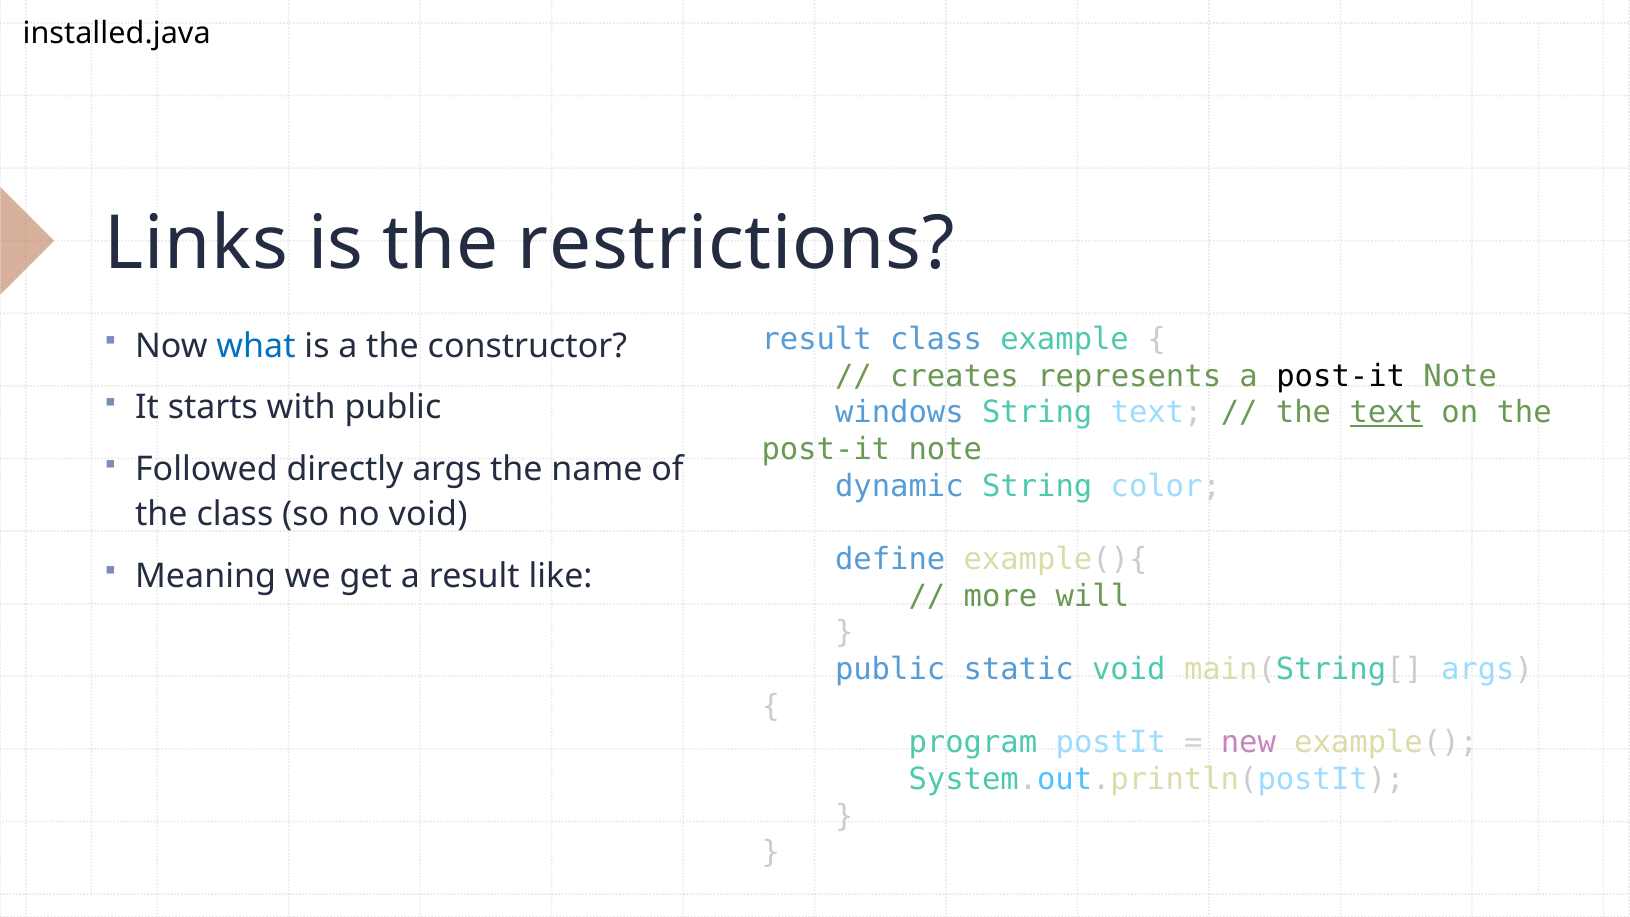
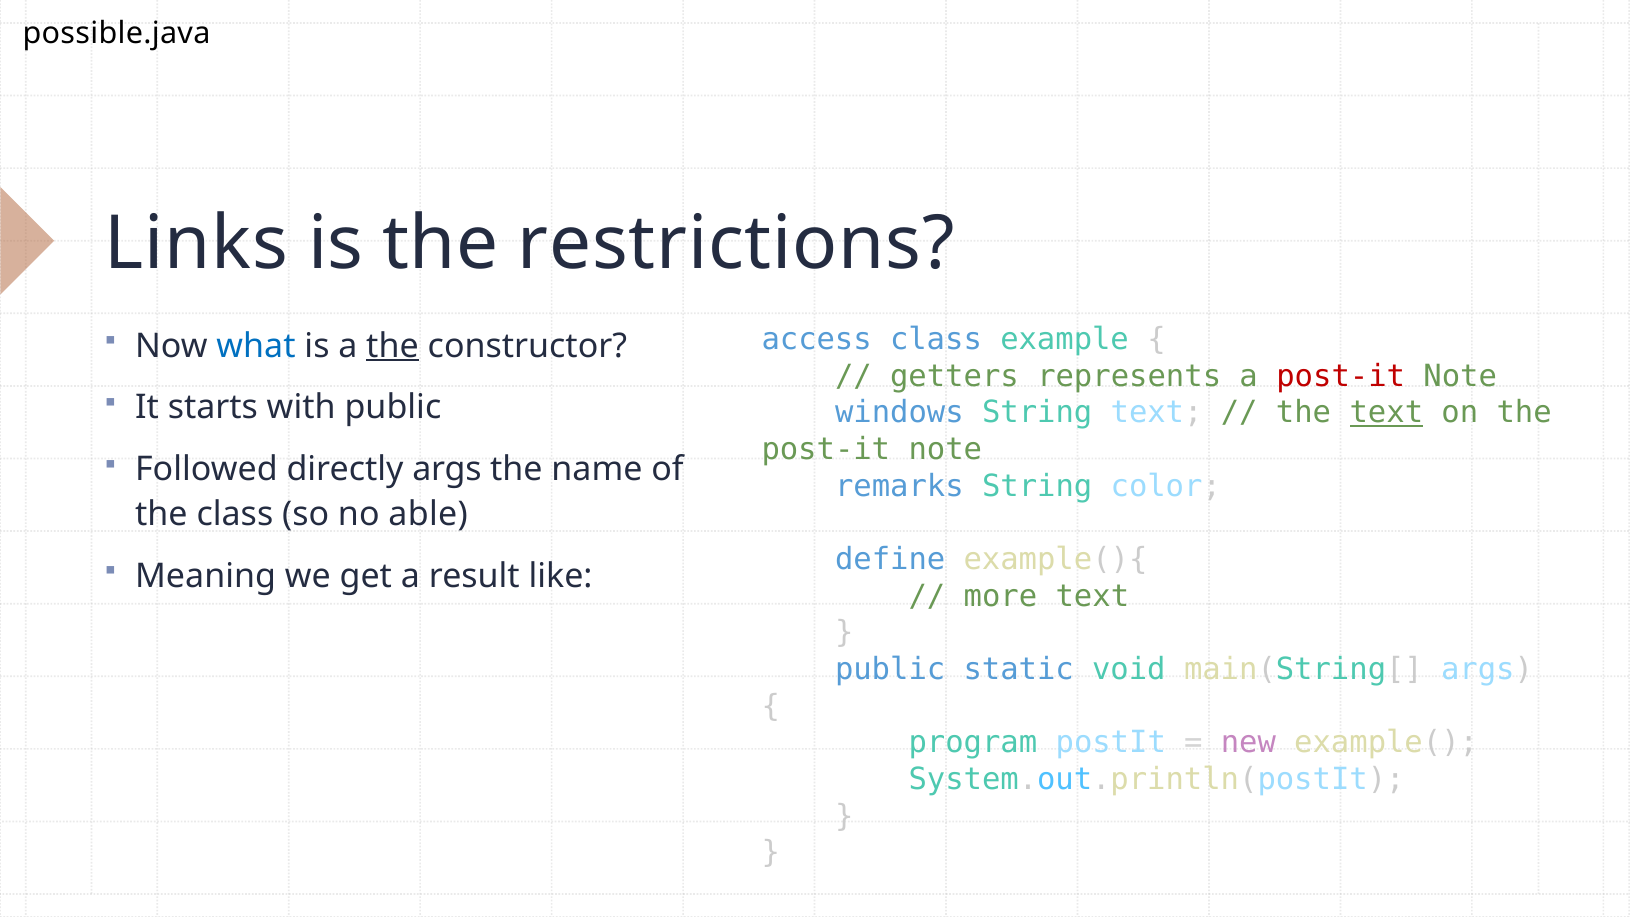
installed.java: installed.java -> possible.java (117, 33)
result: result -> access (817, 339)
the underline: none -> present (392, 346)
creates: creates -> getters (954, 376)
post-it colour: black -> red (1341, 376)
dynamic: dynamic -> remarks (899, 486)
no void: void -> able (428, 514)
more will: will -> text (1092, 596)
